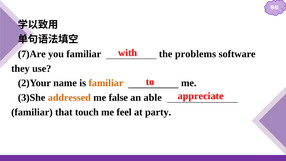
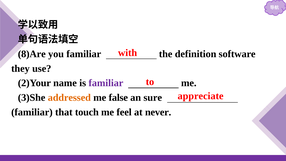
7)Are: 7)Are -> 8)Are (32, 54)
problems: problems -> definition (196, 54)
familiar colour: orange -> purple (106, 83)
able: able -> sure (153, 97)
party: party -> never (158, 112)
